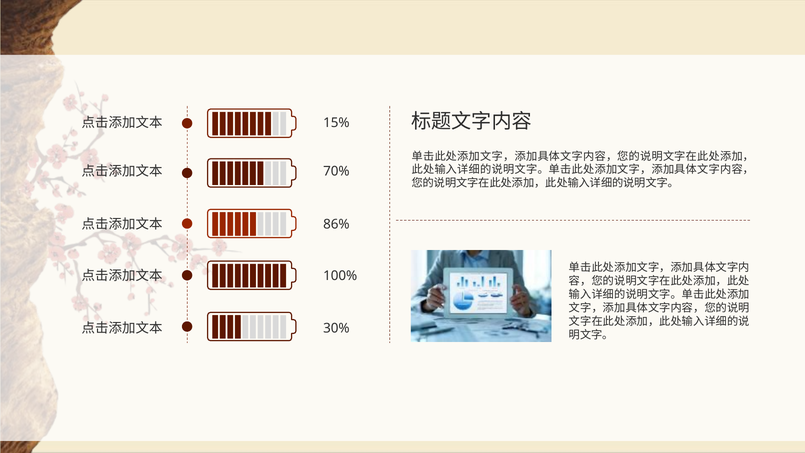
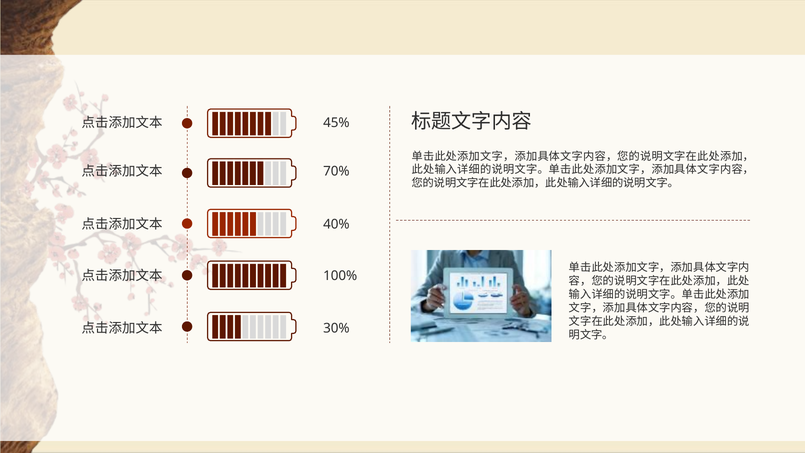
15%: 15% -> 45% (336, 123)
86%: 86% -> 40% (336, 224)
